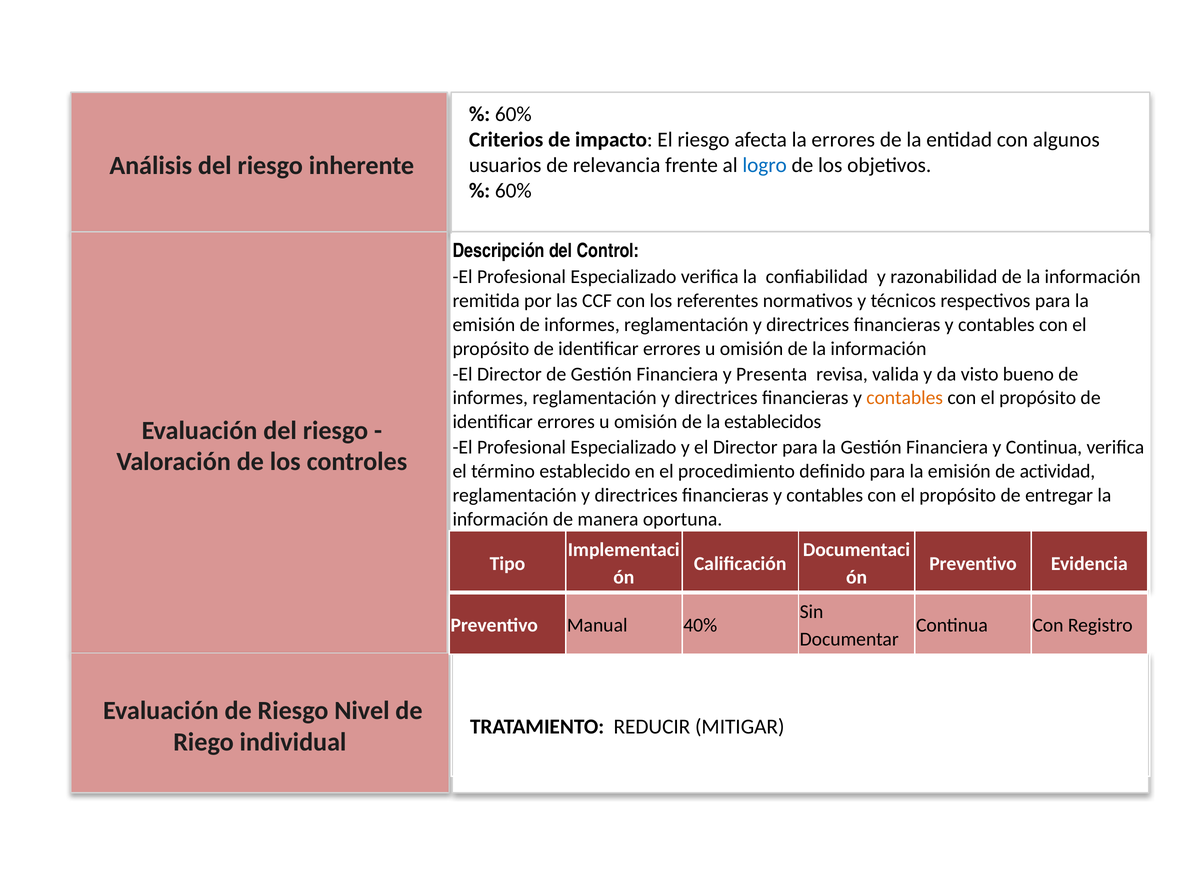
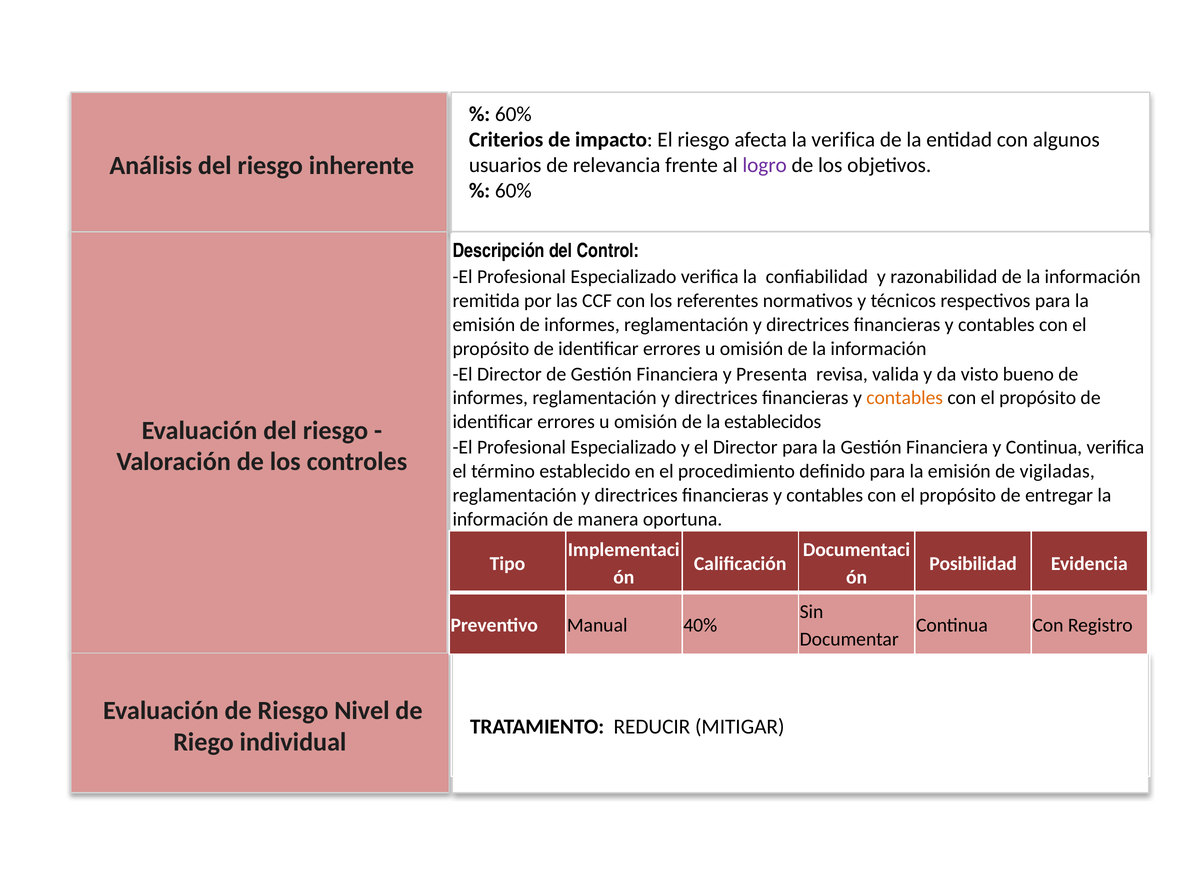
la errores: errores -> verifica (843, 140)
logro colour: blue -> purple (765, 165)
actividad: actividad -> vigiladas (1057, 471)
Preventivo: Preventivo -> Posibilidad (973, 564)
